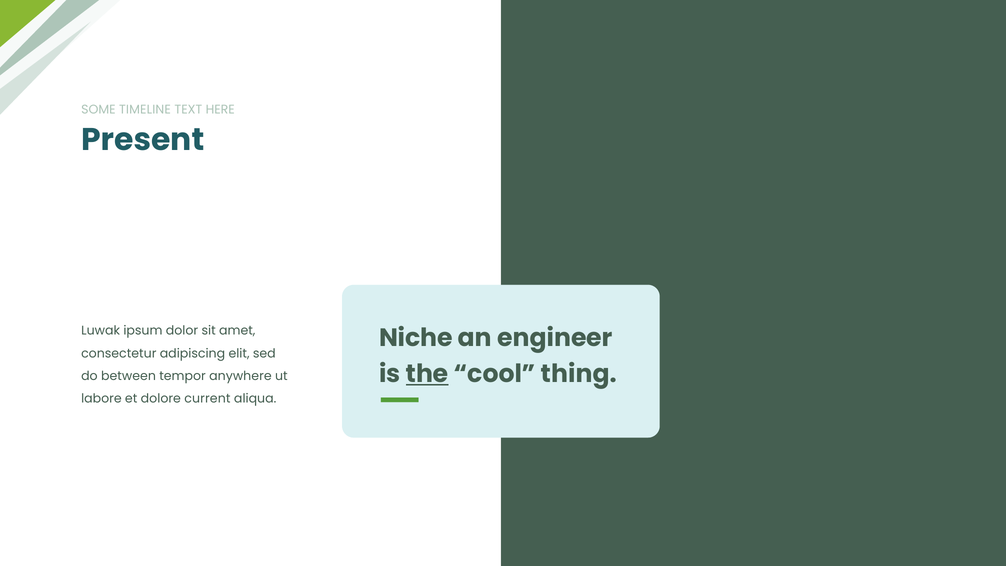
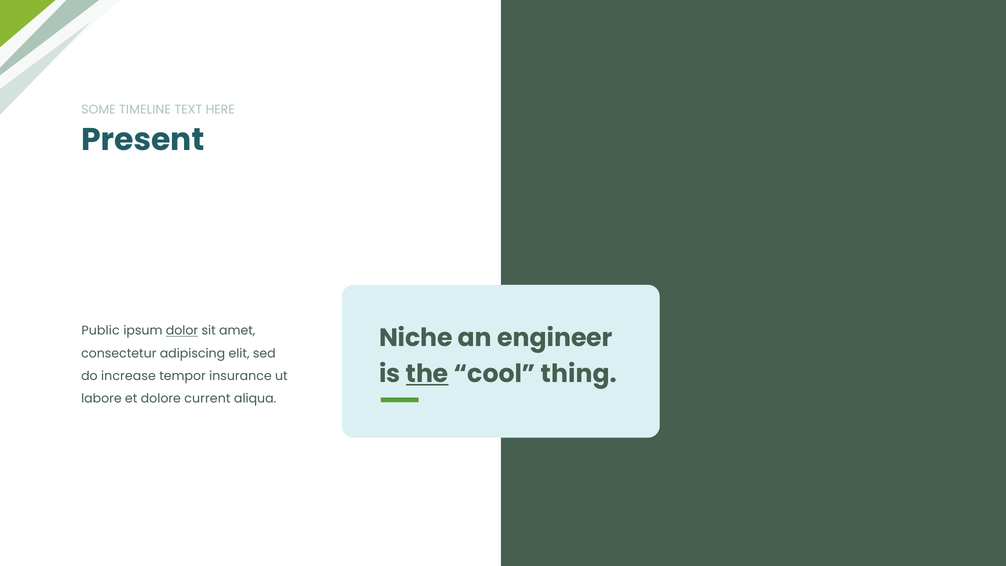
Luwak: Luwak -> Public (101, 331)
dolor underline: none -> present (182, 331)
between: between -> increase (128, 376)
anywhere: anywhere -> insurance (240, 376)
